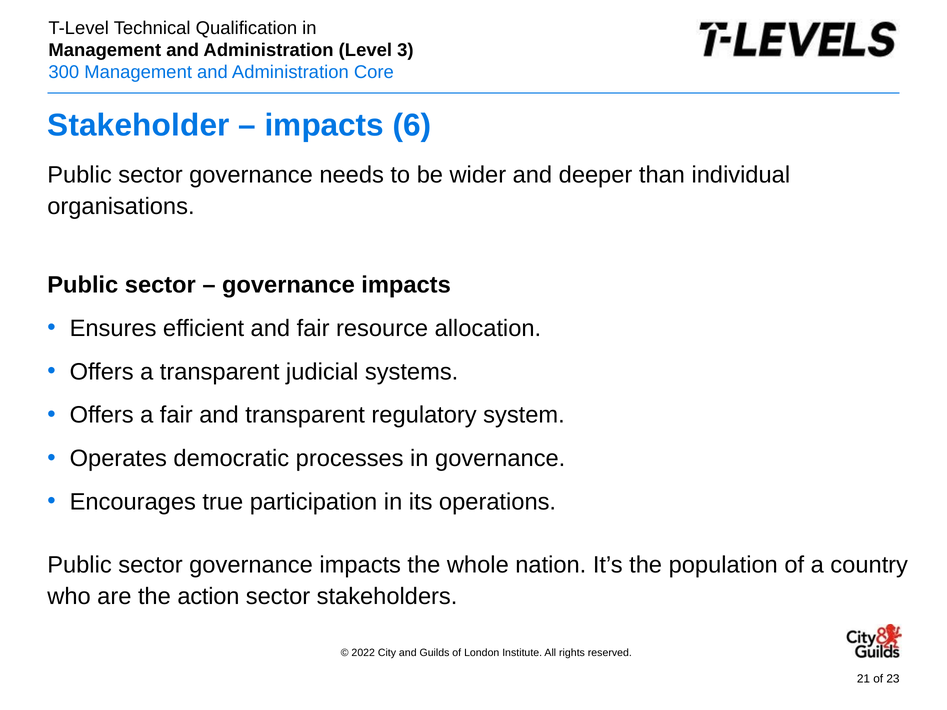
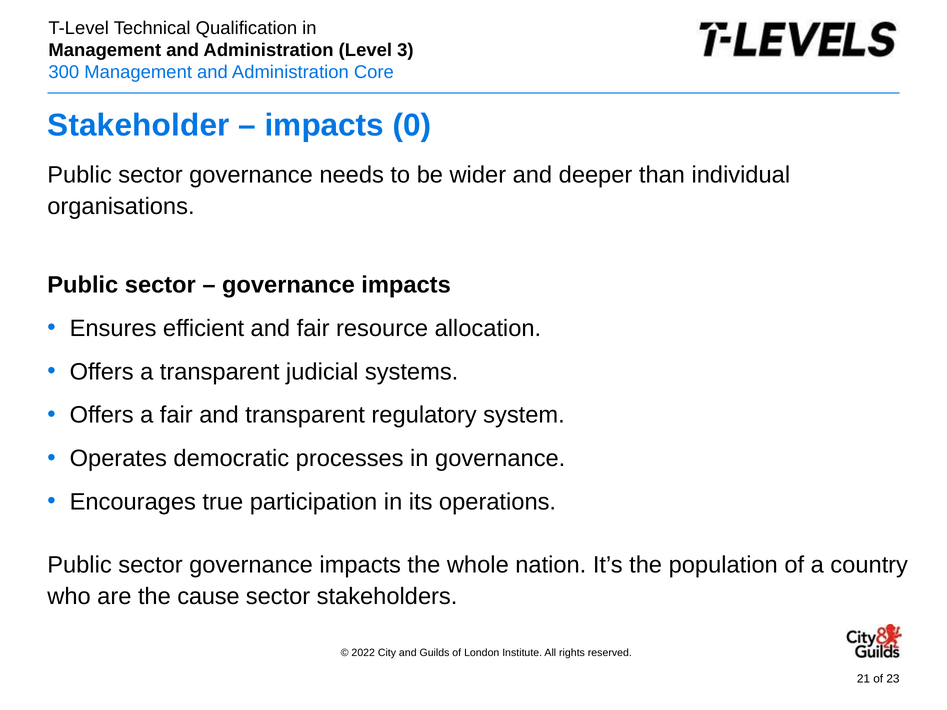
6: 6 -> 0 (412, 126)
action: action -> cause (208, 597)
